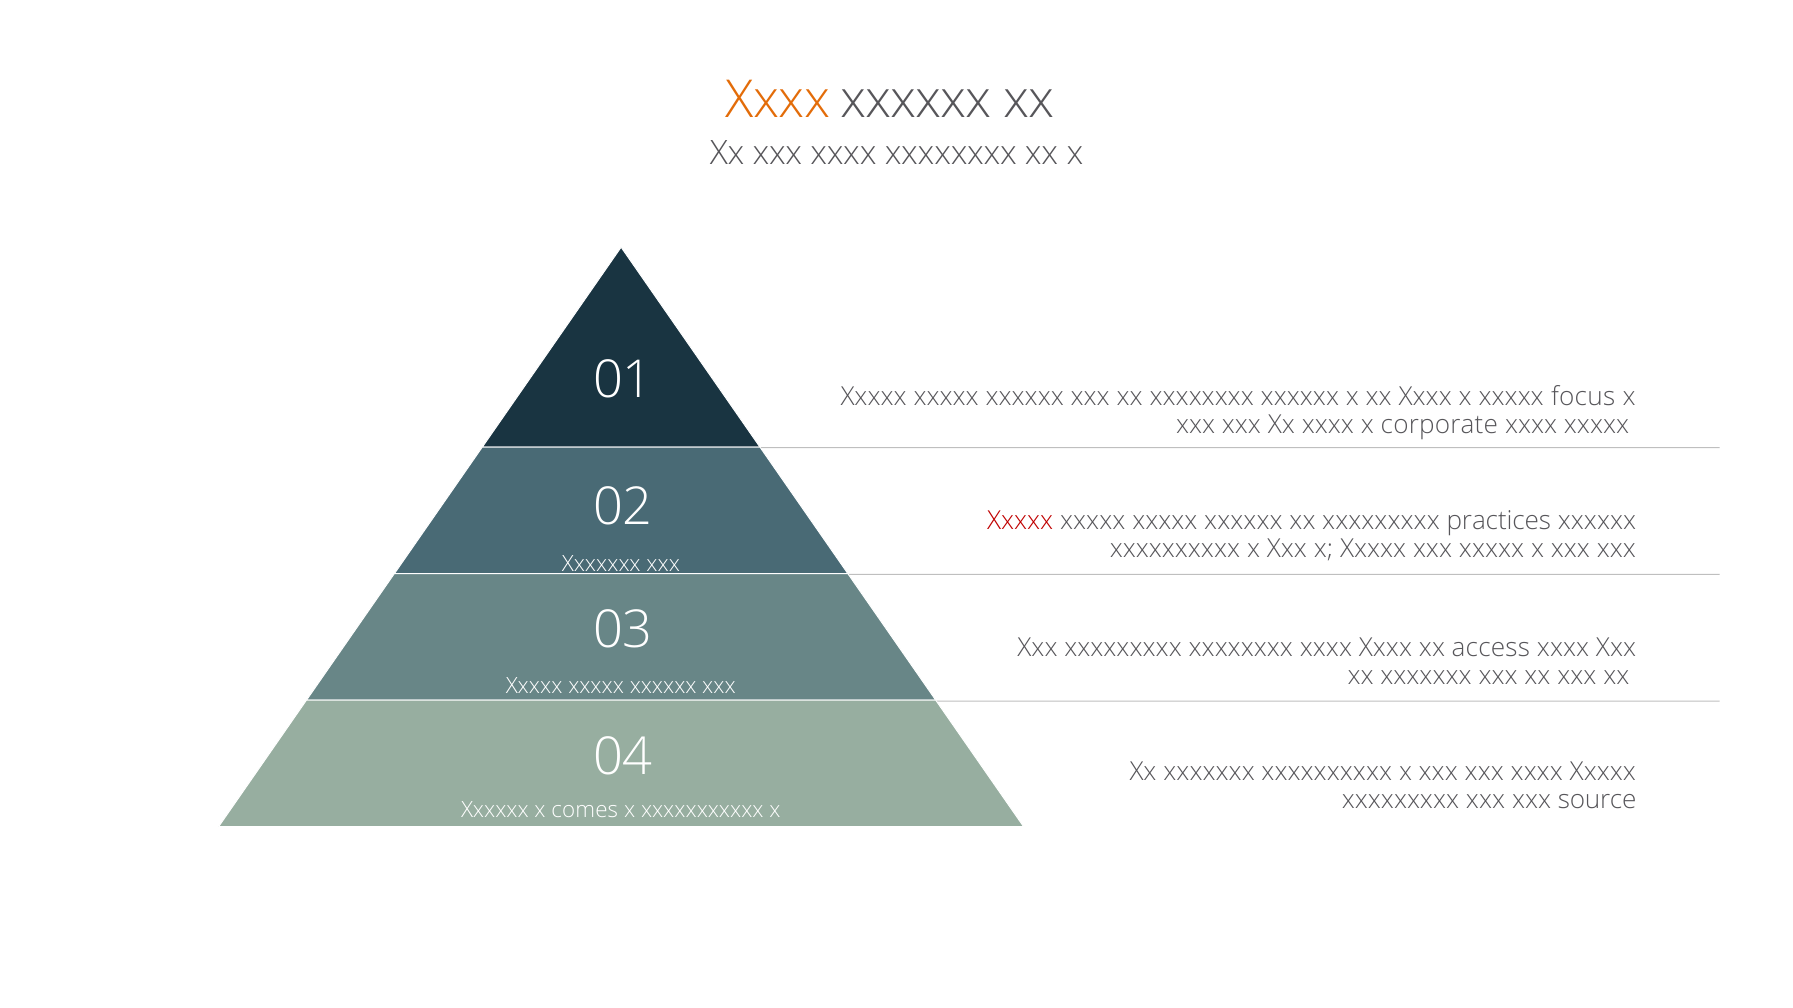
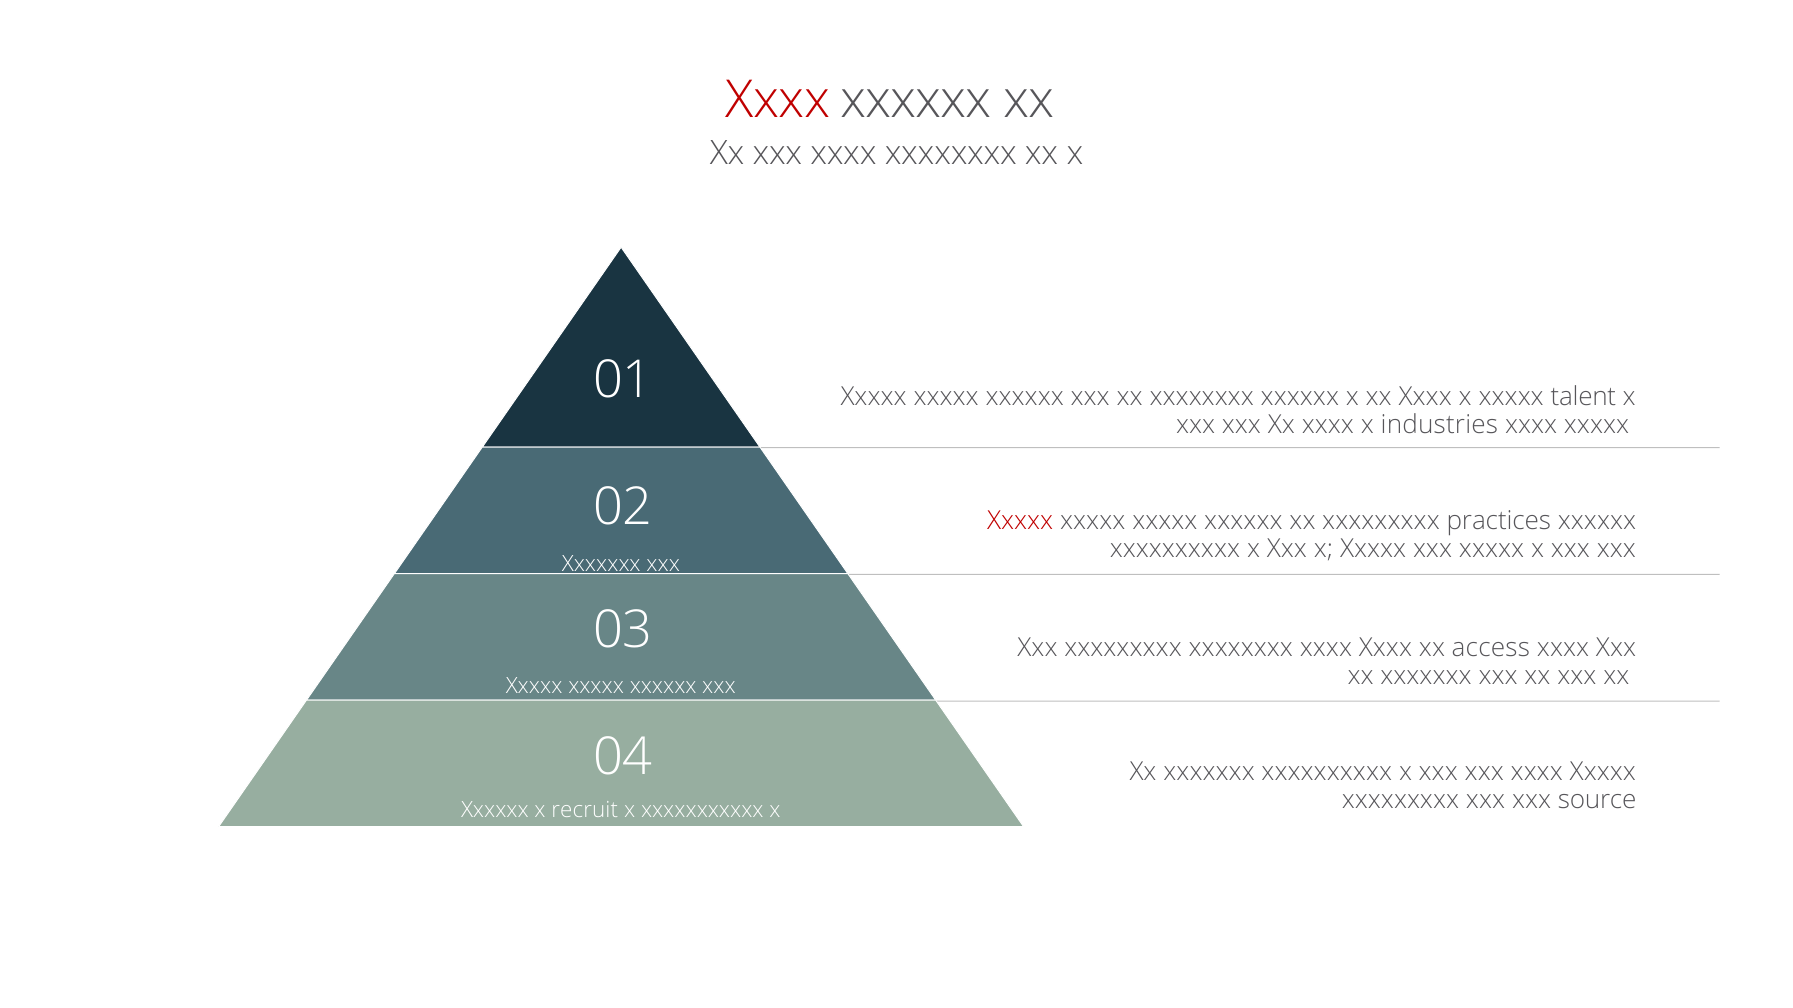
Xxxx colour: orange -> red (778, 100)
focus: focus -> talent (1583, 397)
corporate: corporate -> industries (1439, 425)
comes: comes -> recruit (585, 811)
